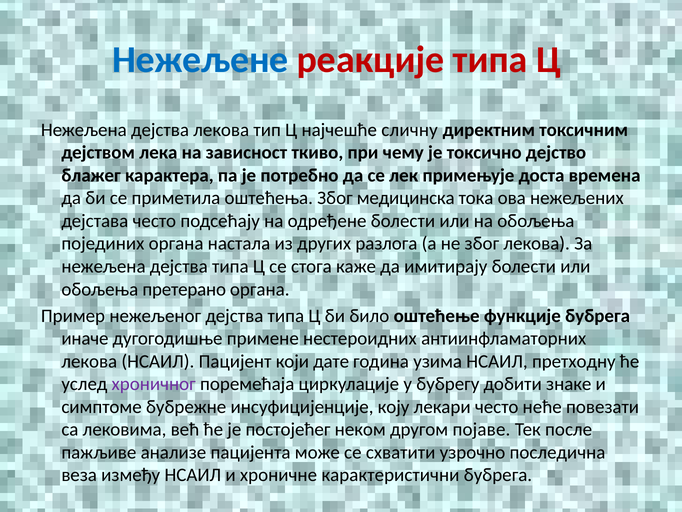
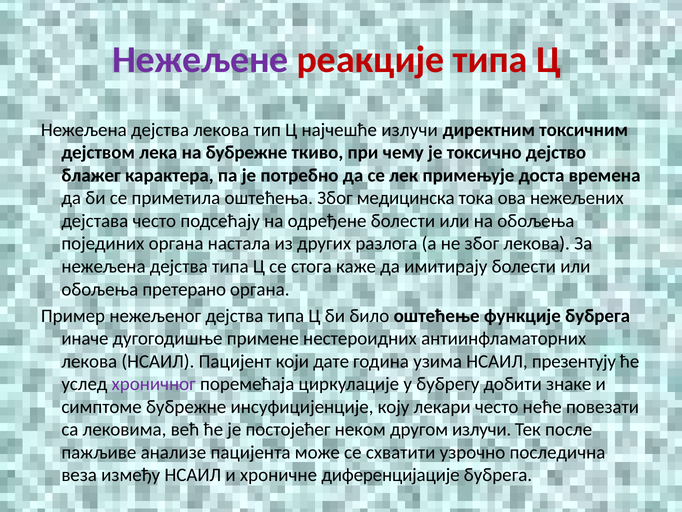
Нежељене colour: blue -> purple (200, 59)
најчешће сличну: сличну -> излучи (410, 130)
на зависност: зависност -> бубрежне (247, 153)
претходну: претходну -> презентују (574, 361)
другом појаве: појаве -> излучи (482, 429)
карактеристични: карактеристични -> диференцијације (390, 475)
